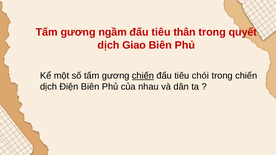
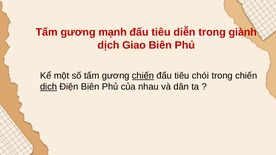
ngầm: ngầm -> mạnh (113, 32)
thân: thân -> diễn (185, 32)
quyết: quyết -> giành (243, 32)
dịch underline: none -> present (49, 87)
